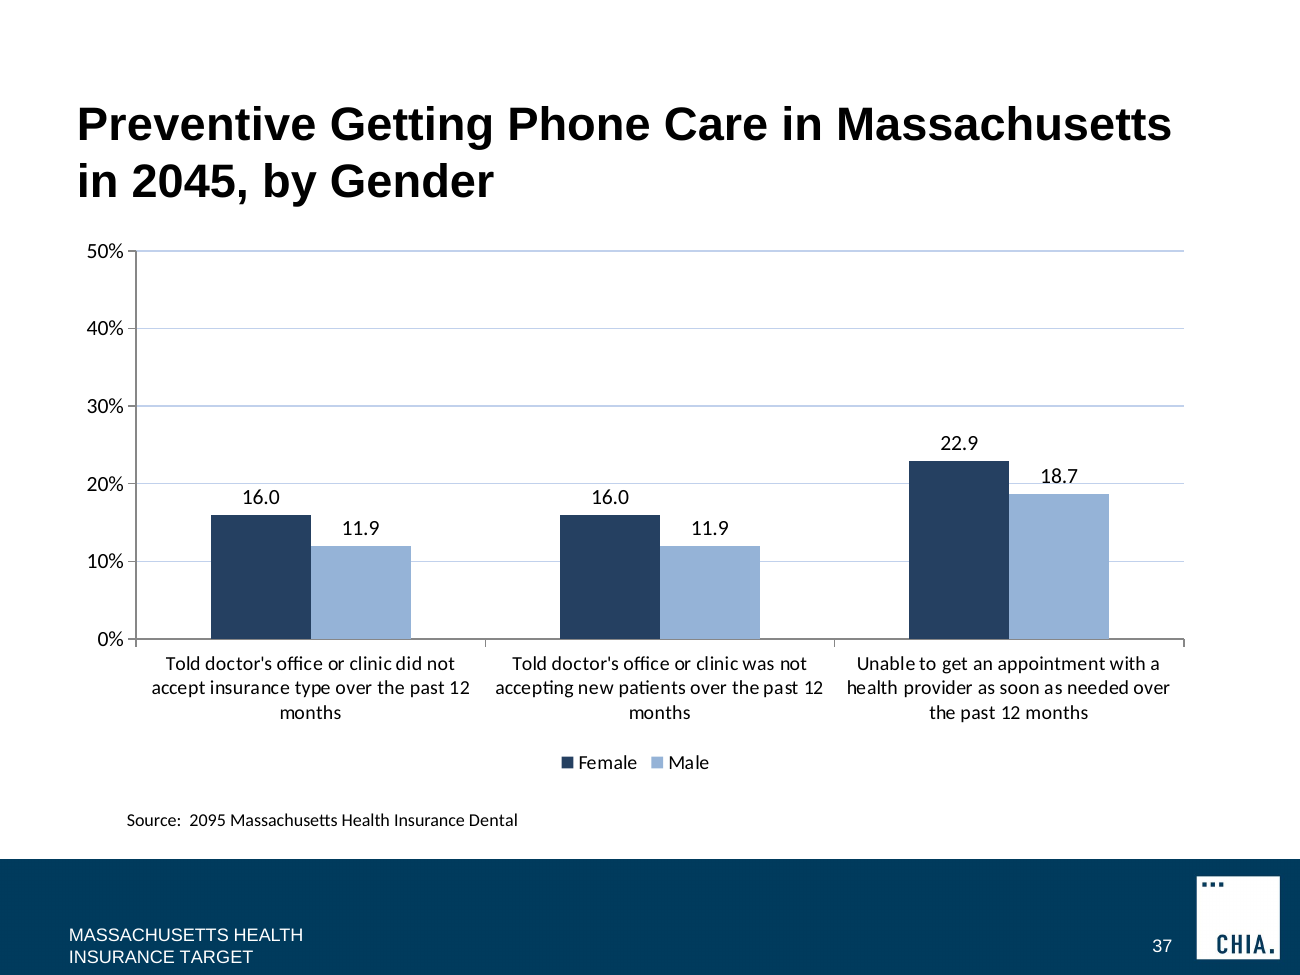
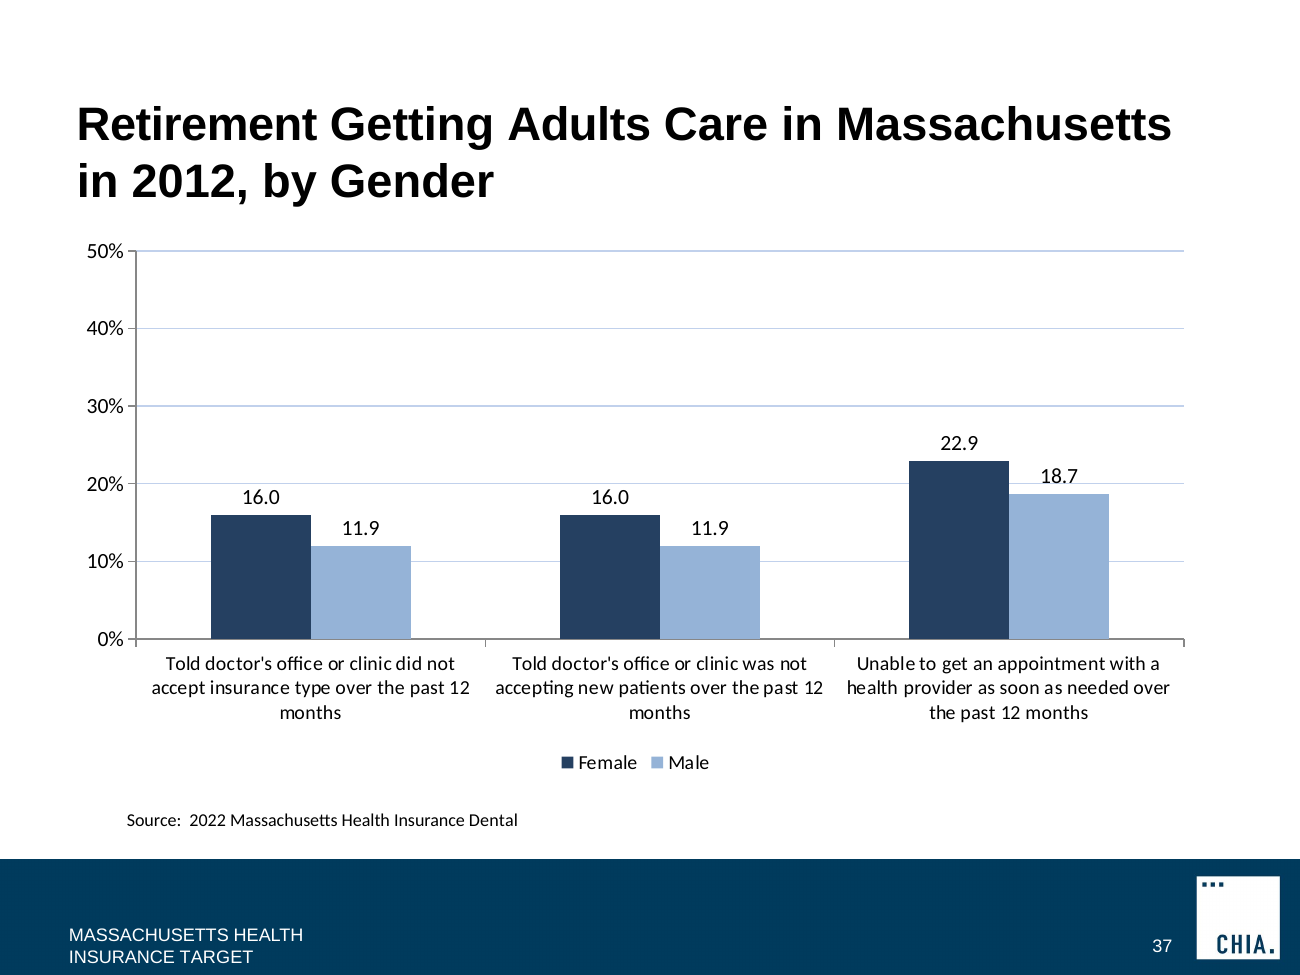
Preventive: Preventive -> Retirement (197, 125)
Phone: Phone -> Adults (579, 125)
2045: 2045 -> 2012 (190, 182)
2095: 2095 -> 2022 (208, 820)
